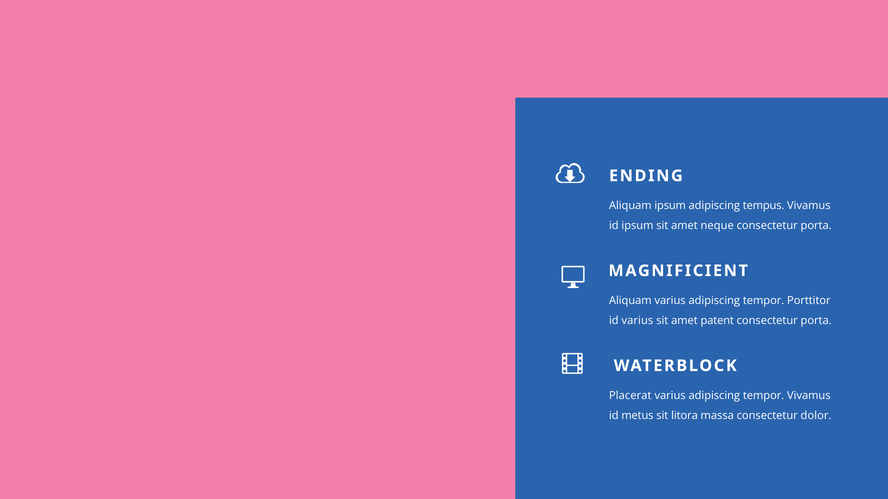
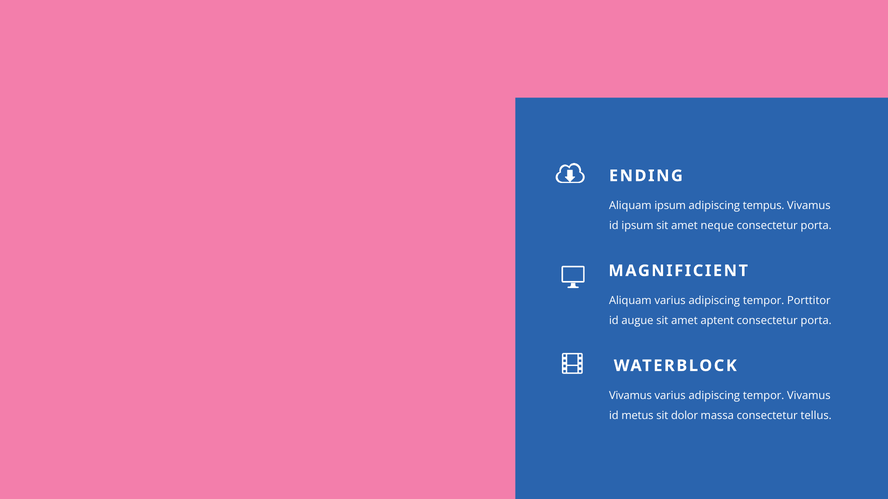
id varius: varius -> augue (637, 321)
patent: patent -> aptent (717, 321)
Placerat: Placerat -> Vivamus (630, 396)
litora: litora -> dolor (685, 416)
dolor: dolor -> tellus (816, 416)
